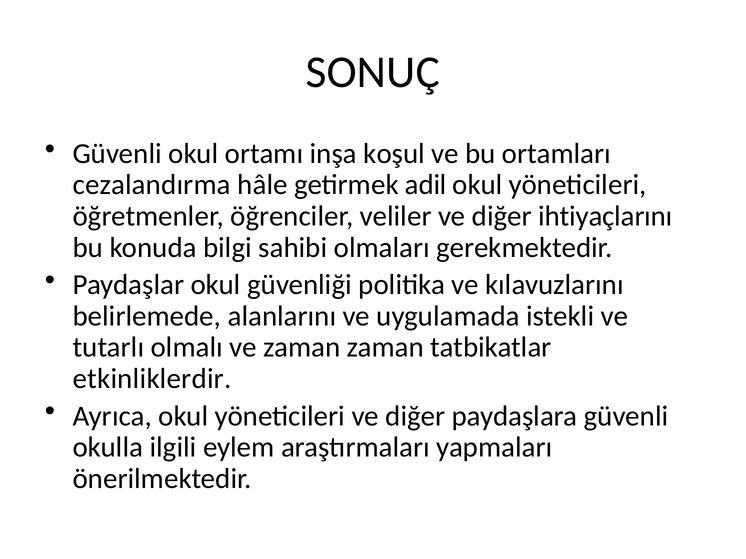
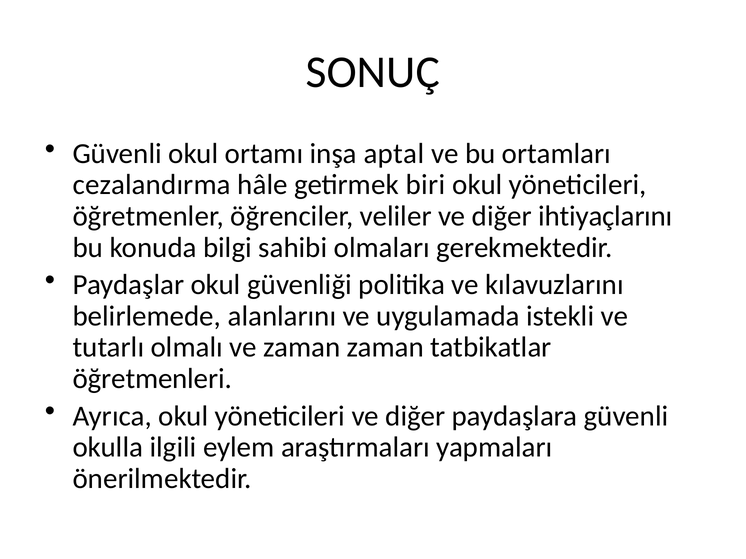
koşul: koşul -> aptal (394, 154)
adil: adil -> biri (425, 185)
etkinliklerdir: etkinliklerdir -> öğretmenleri (152, 379)
